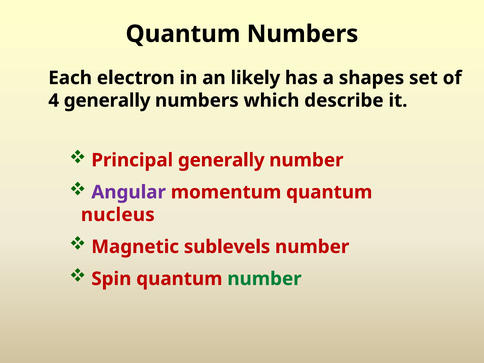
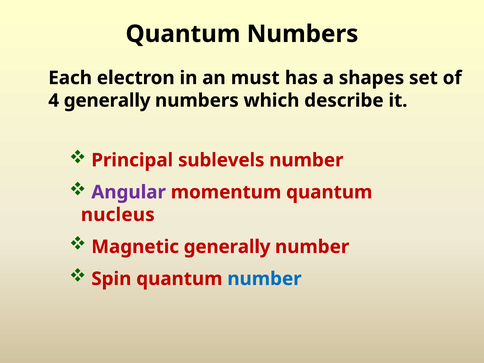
likely: likely -> must (255, 78)
Principal generally: generally -> sublevels (221, 160)
Magnetic sublevels: sublevels -> generally (227, 247)
number colour: green -> blue (264, 279)
